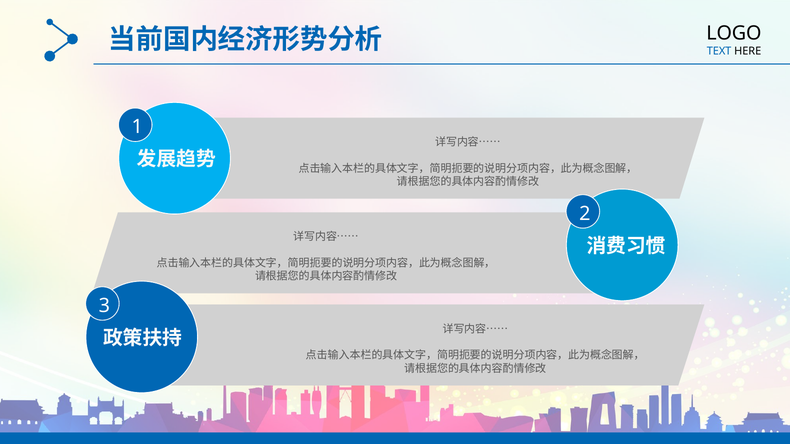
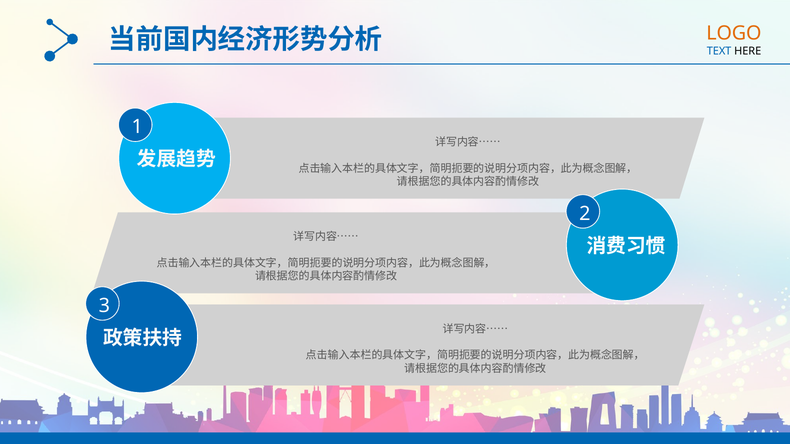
LOGO colour: black -> orange (734, 33)
